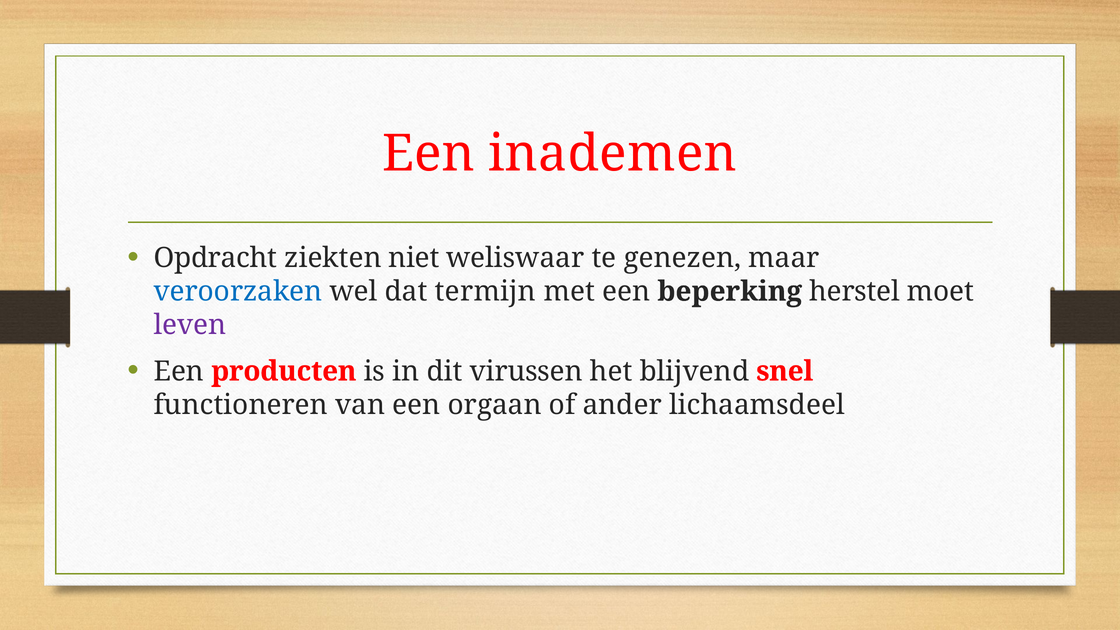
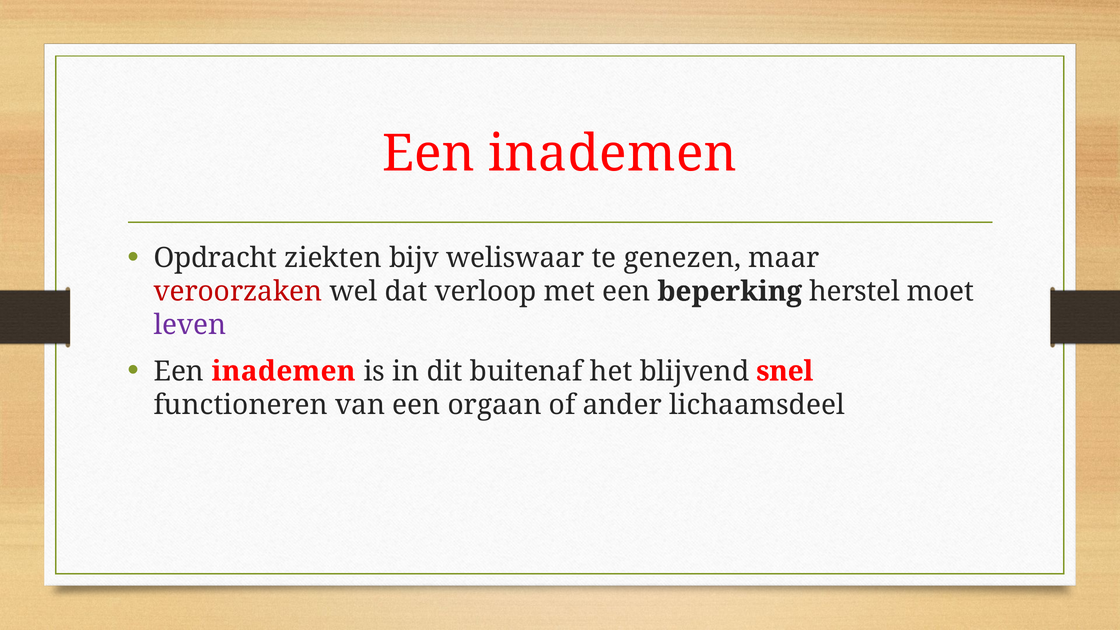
niet: niet -> bijv (414, 258)
veroorzaken colour: blue -> red (238, 291)
termijn: termijn -> verloop (486, 291)
producten: producten -> inademen (284, 371)
virussen: virussen -> buitenaf (526, 371)
